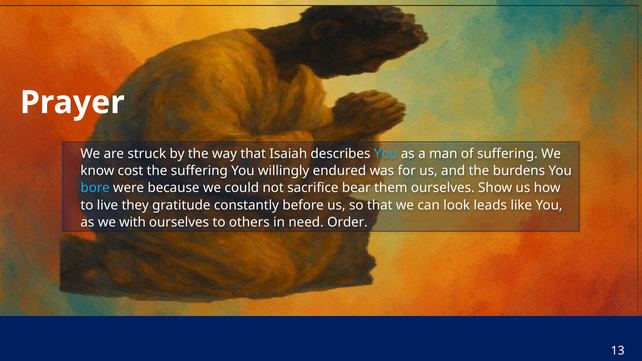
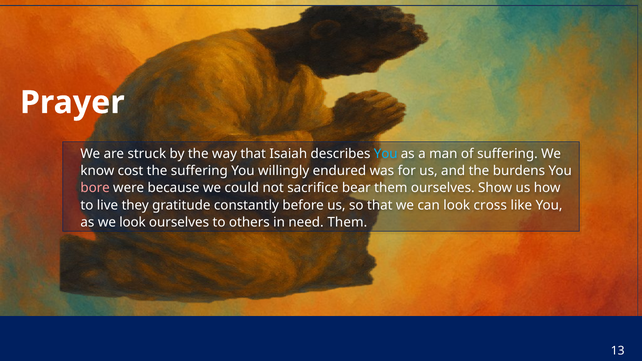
bore colour: light blue -> pink (95, 188)
leads: leads -> cross (490, 205)
we with: with -> look (132, 222)
need Order: Order -> Them (347, 222)
